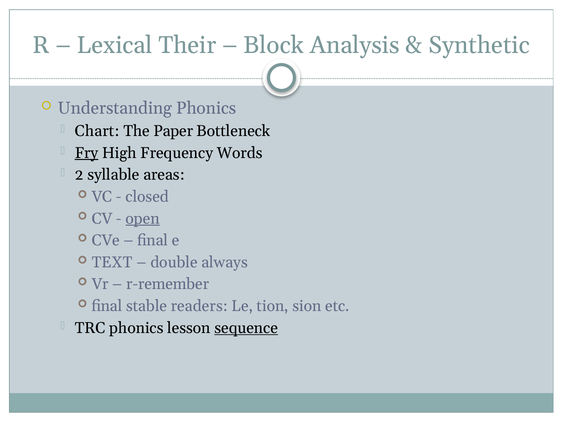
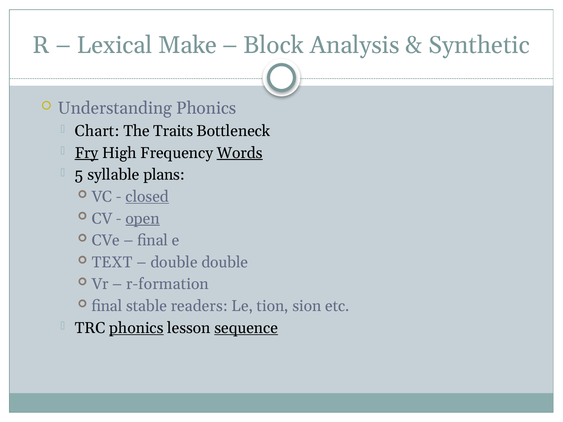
Their: Their -> Make (187, 45)
Paper: Paper -> Traits (173, 131)
Words underline: none -> present (240, 153)
2: 2 -> 5 (79, 175)
areas: areas -> plans (164, 175)
closed underline: none -> present (147, 197)
double always: always -> double (225, 262)
r-remember: r-remember -> r-formation (167, 284)
phonics underline: none -> present (136, 328)
